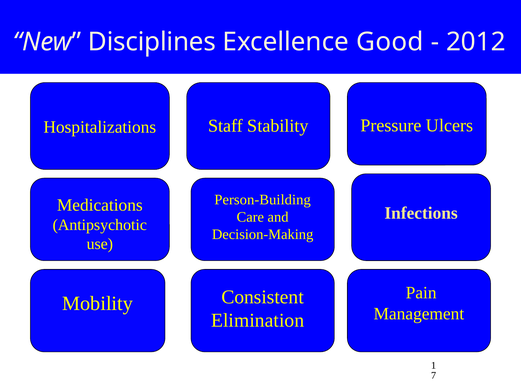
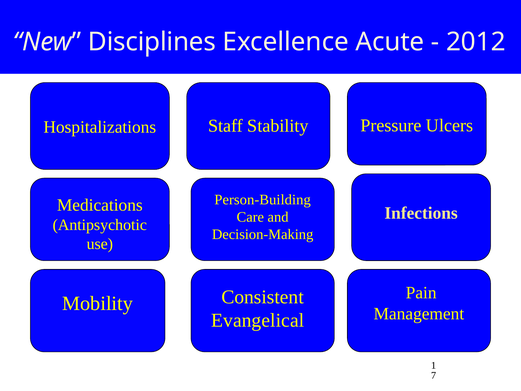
Good: Good -> Acute (390, 42)
Elimination: Elimination -> Evangelical (258, 320)
